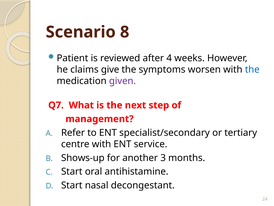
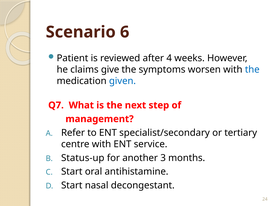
8: 8 -> 6 (125, 32)
given colour: purple -> blue (122, 81)
Shows-up: Shows-up -> Status-up (83, 158)
